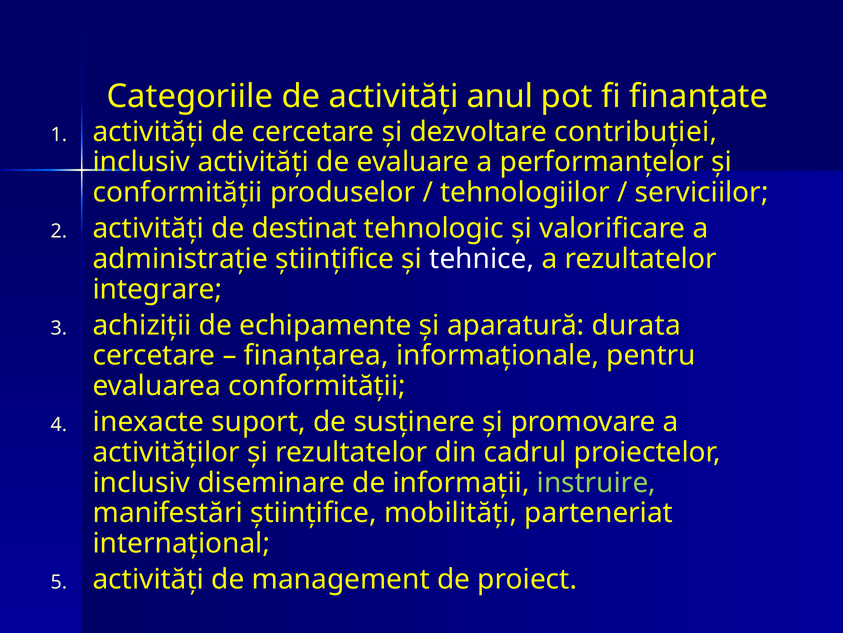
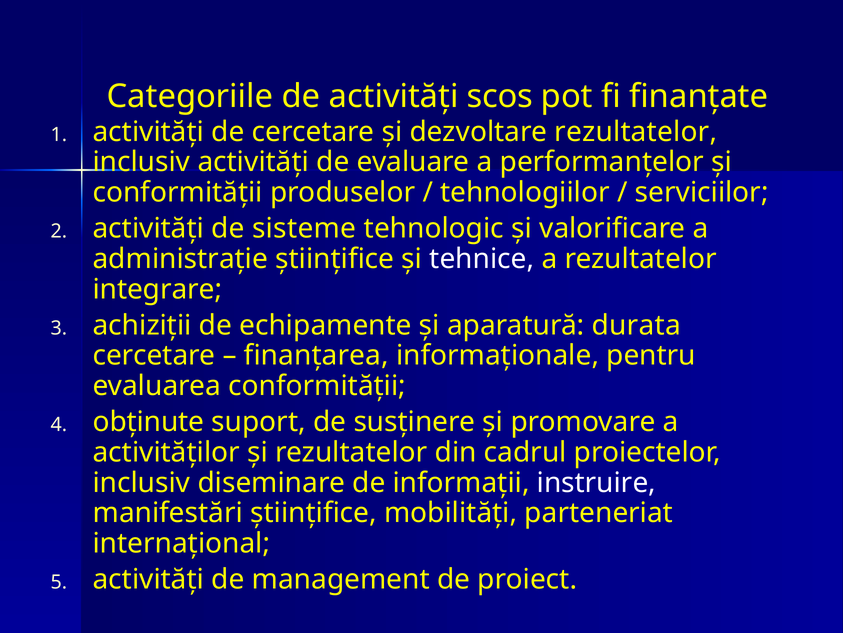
anul: anul -> scos (500, 96)
dezvoltare contribuţiei: contribuţiei -> rezultatelor (636, 132)
destinat: destinat -> sisteme (304, 228)
inexacte: inexacte -> obţinute (148, 421)
instruire colour: light green -> white (596, 482)
